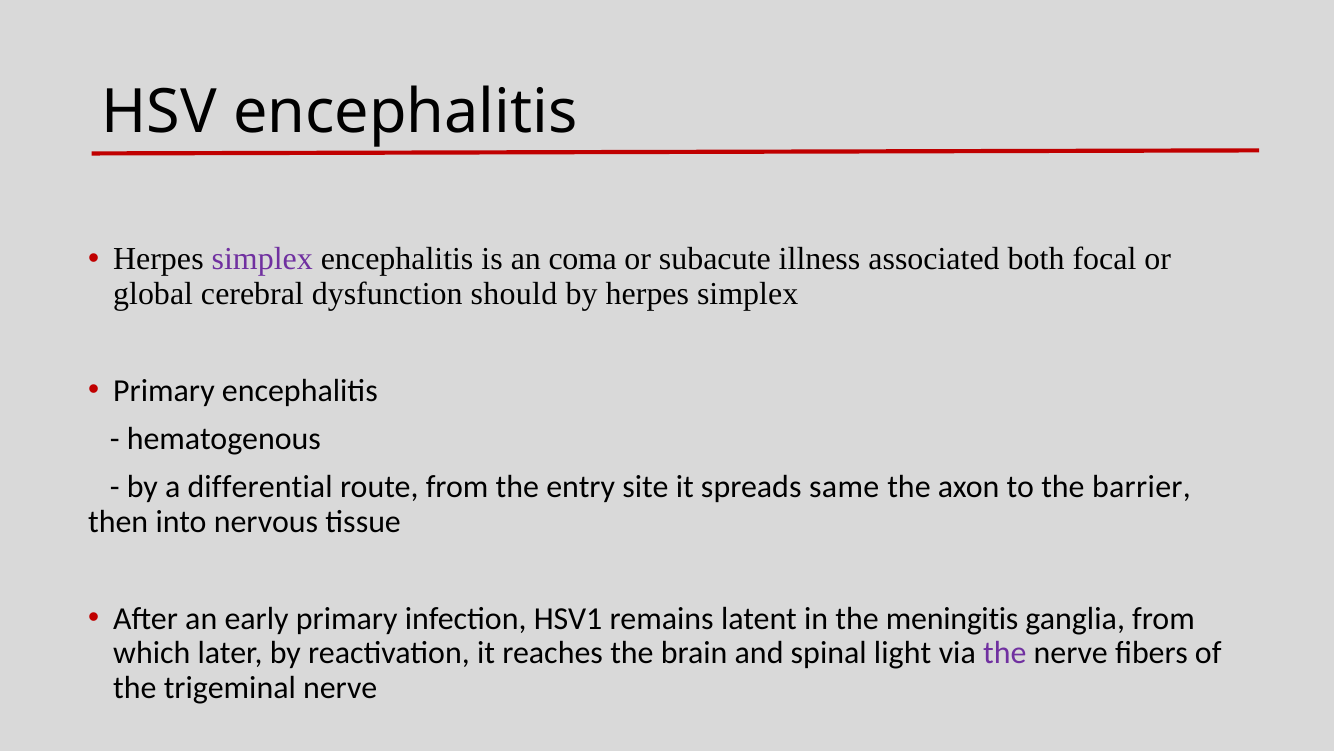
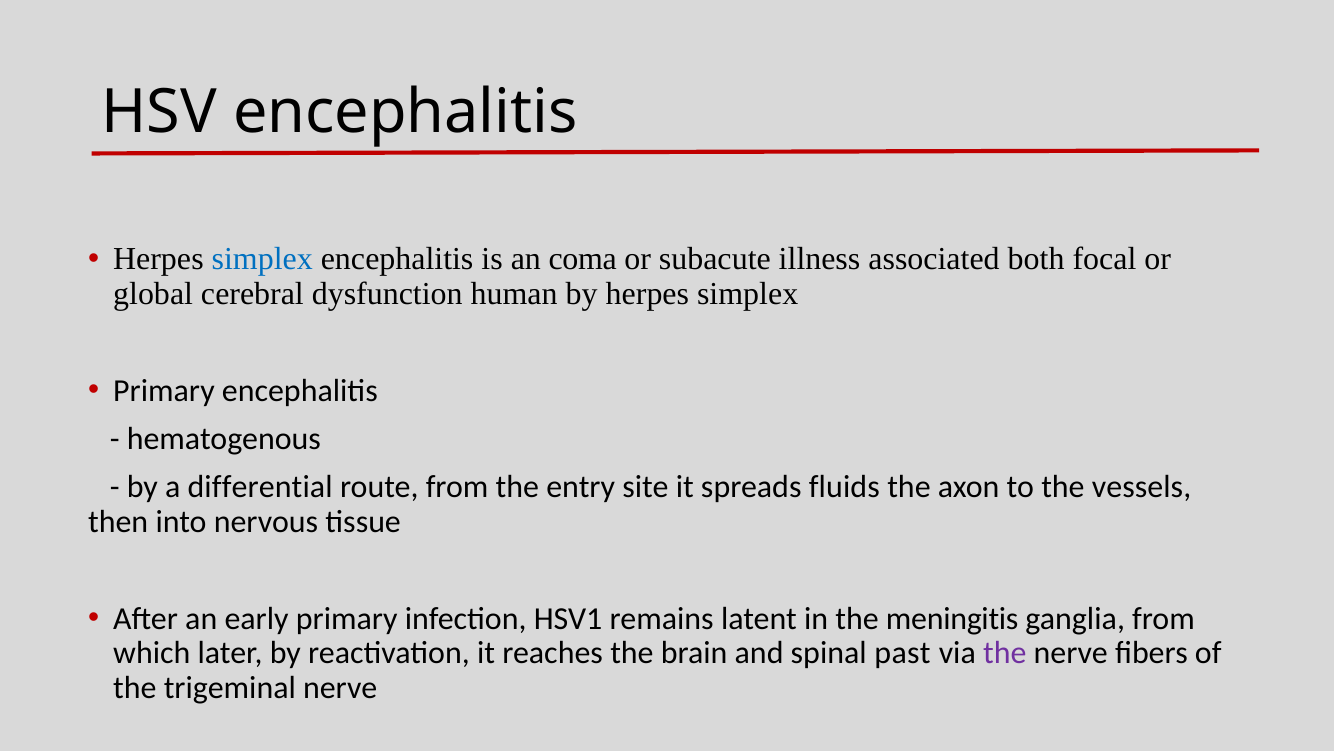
simplex colour: purple -> blue (262, 259)
should: should -> human (514, 293)
same: same -> fluids (844, 487)
barrier: barrier -> vessels (1142, 487)
light: light -> past (903, 653)
